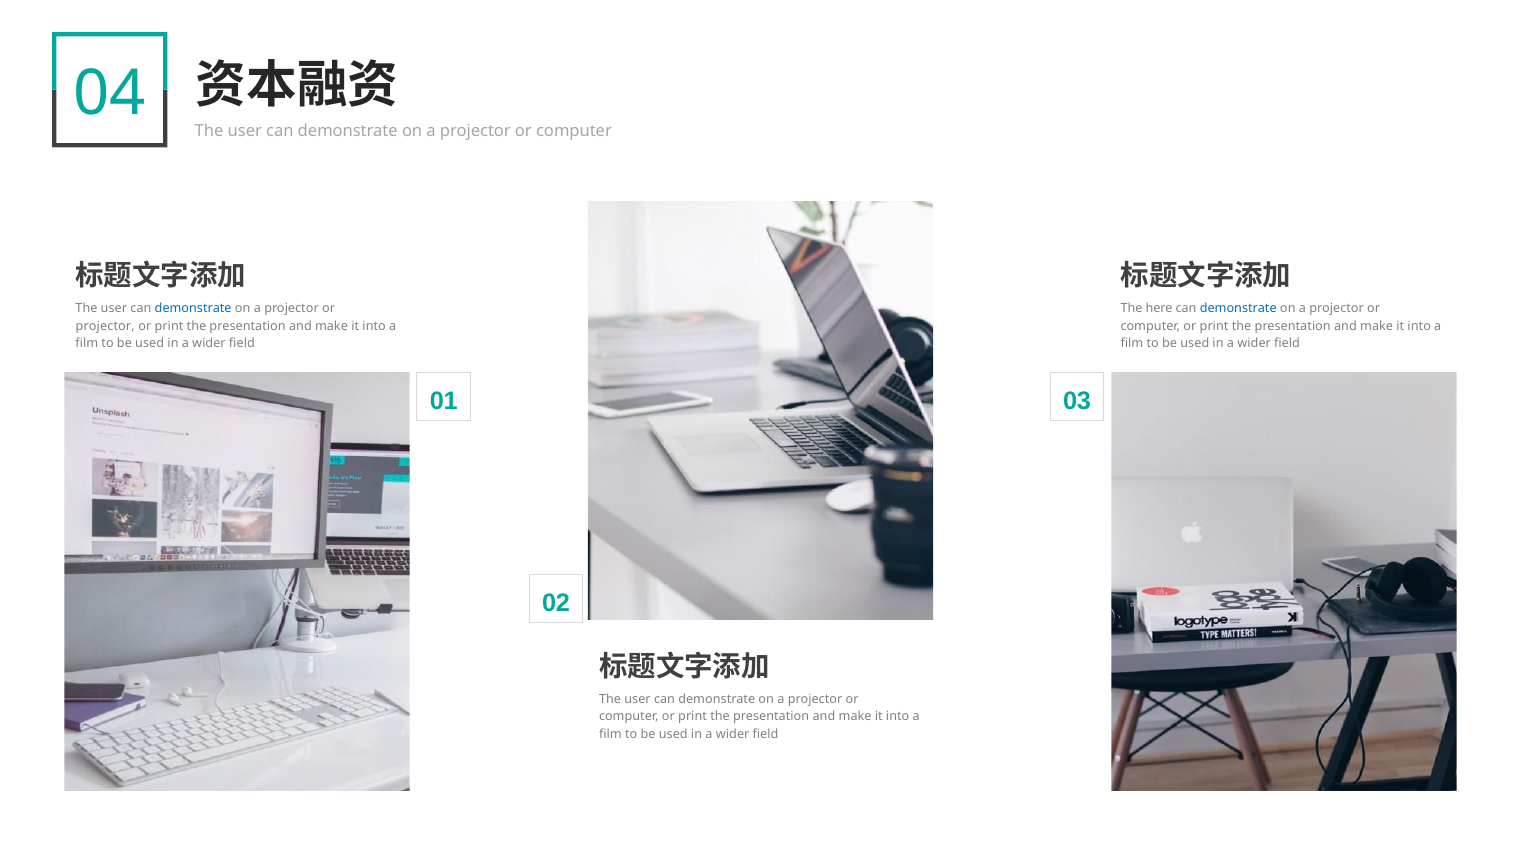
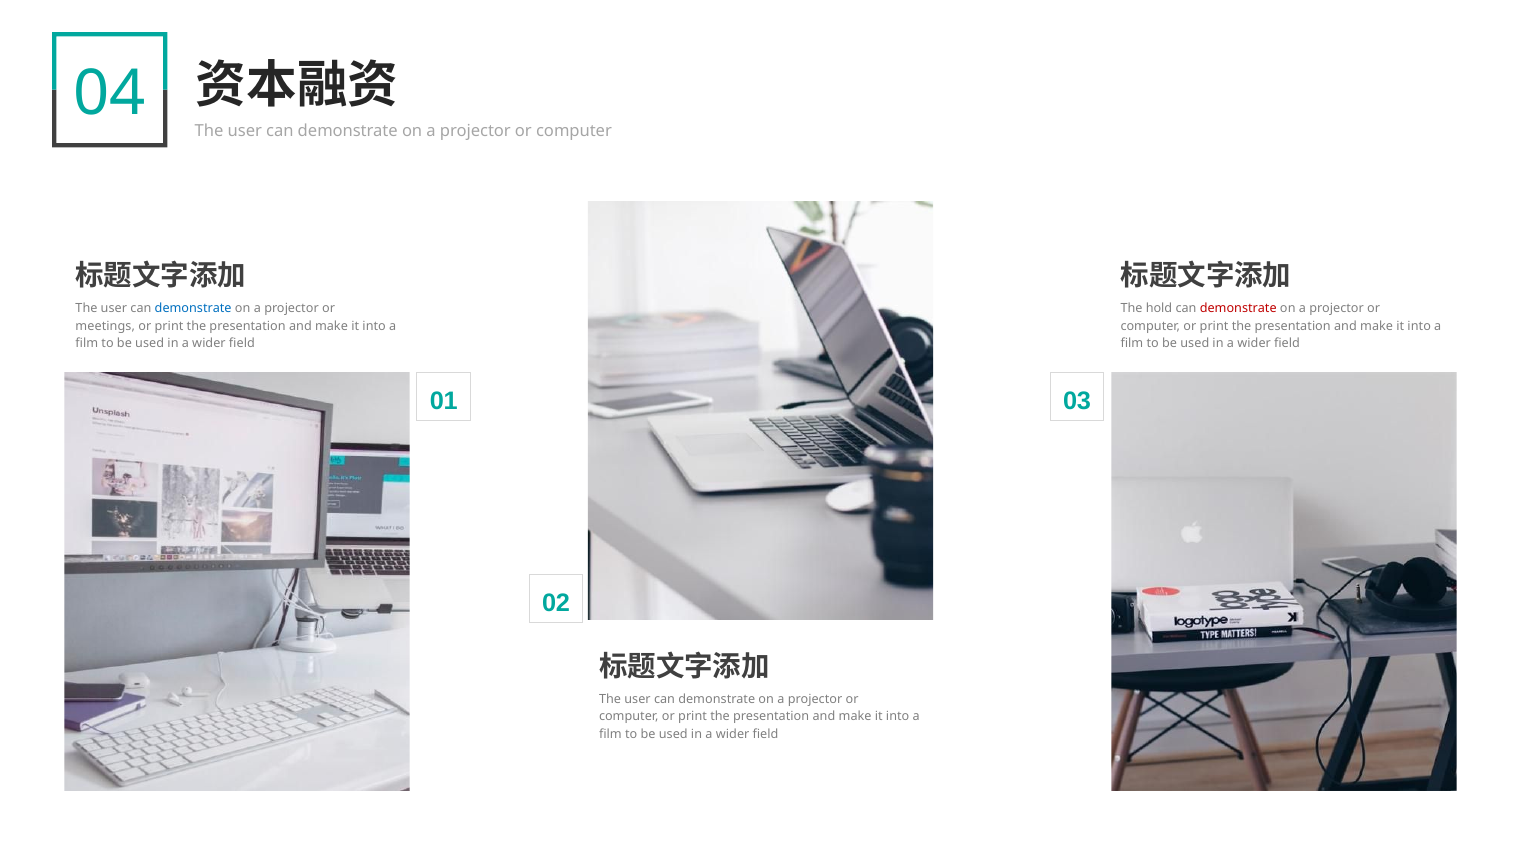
here: here -> hold (1159, 309)
demonstrate colour: blue -> red (1238, 309)
projector: projector -> meetings (105, 326)
